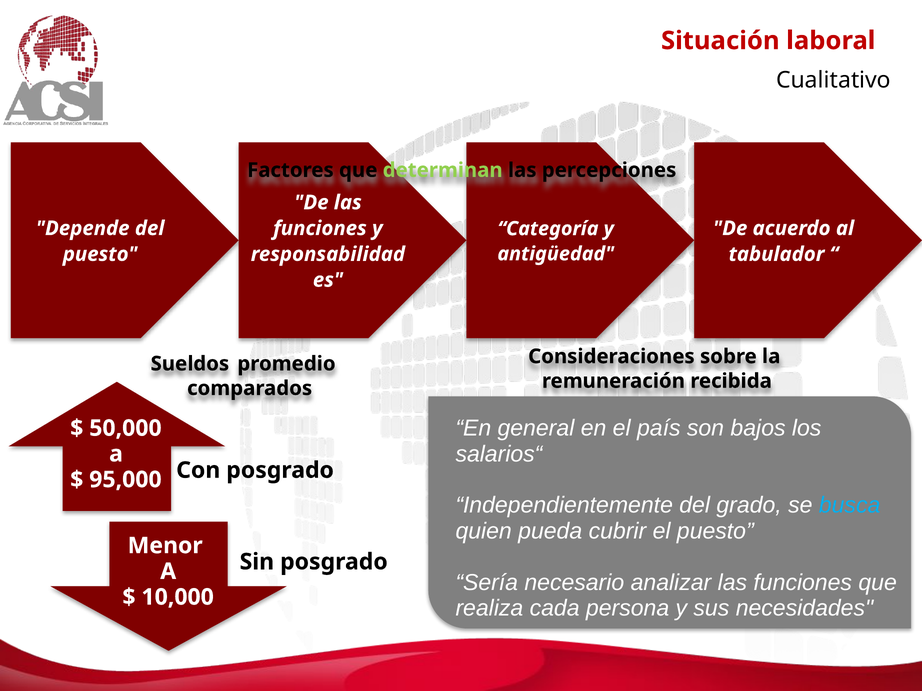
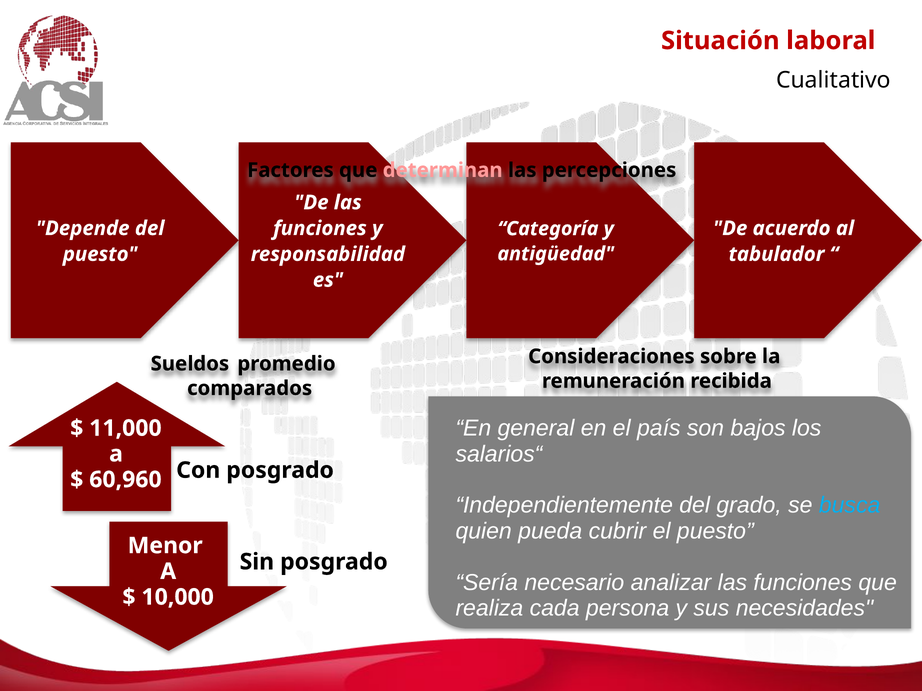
determinan colour: light green -> pink (443, 170)
50,000: 50,000 -> 11,000 (125, 428)
95,000: 95,000 -> 60,960 (125, 480)
